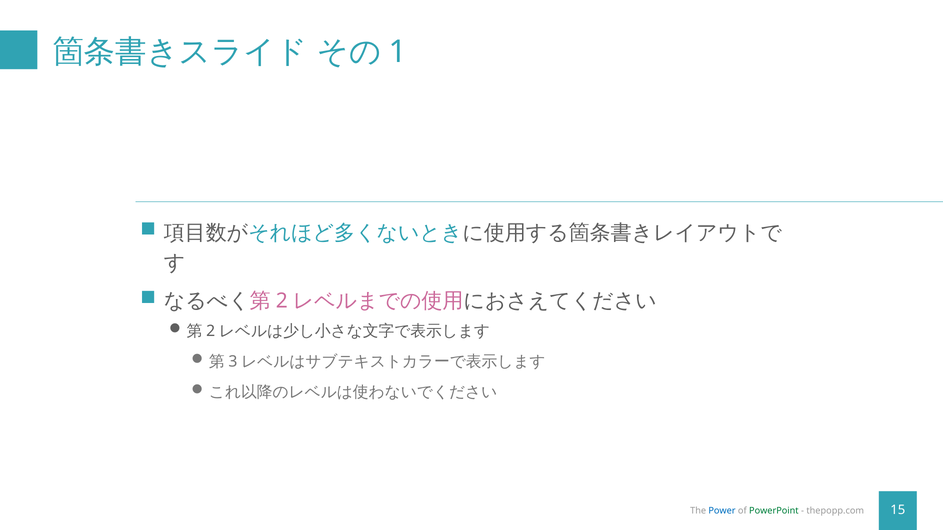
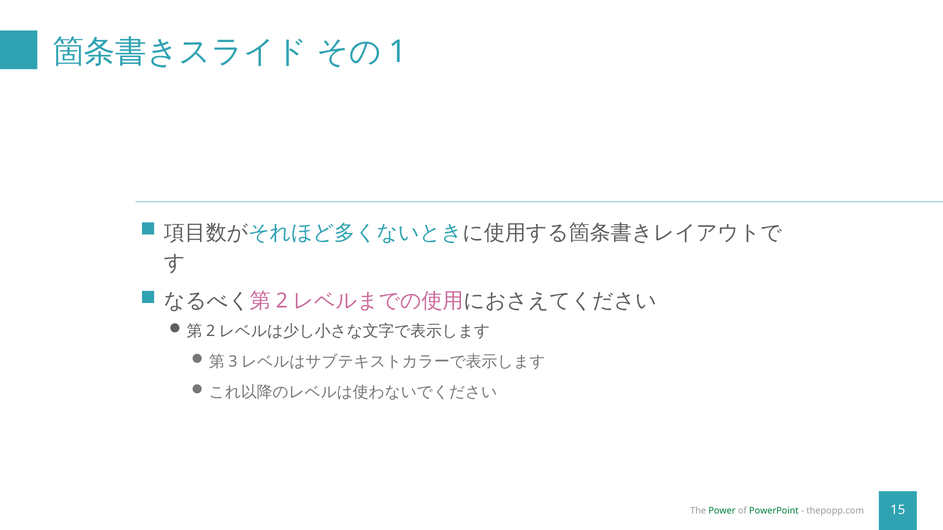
Power colour: blue -> green (722, 511)
